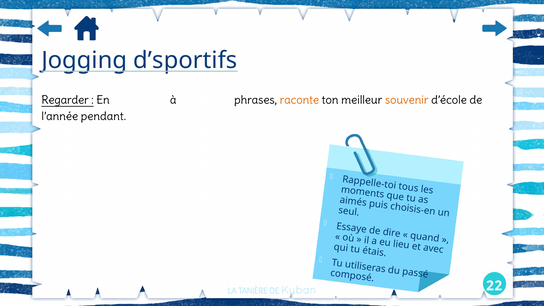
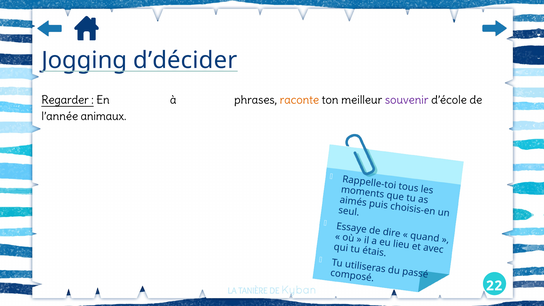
d’sportifs: d’sportifs -> d’décider (185, 60)
souvenir colour: orange -> purple (407, 100)
pendant: pendant -> animaux (104, 117)
